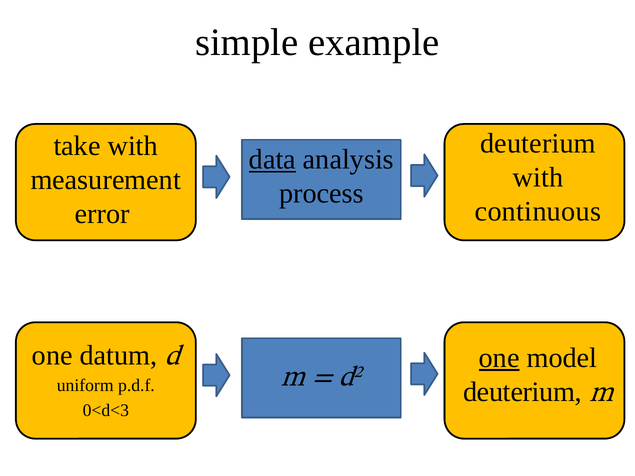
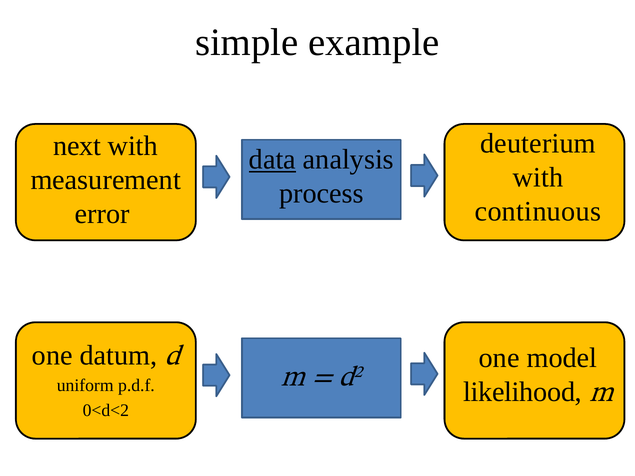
take: take -> next (77, 146)
one underline: present -> none (499, 358)
deuterium: deuterium -> likelihood (523, 392)
0<d<3: 0<d<3 -> 0<d<2 (106, 410)
